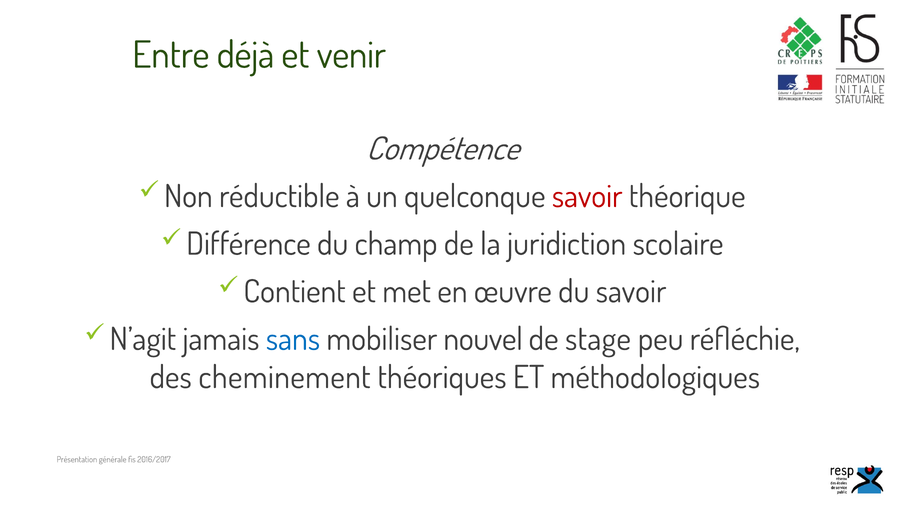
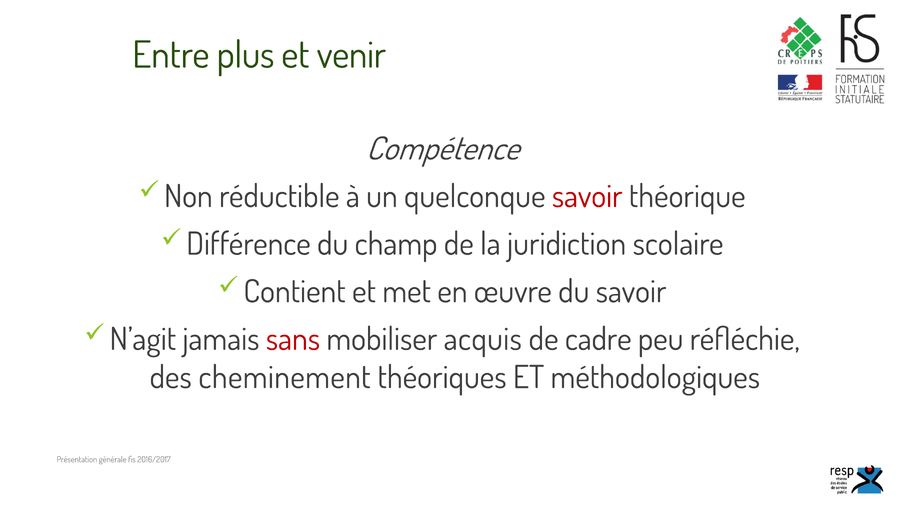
déjà: déjà -> plus (246, 55)
sans colour: blue -> red (293, 339)
nouvel: nouvel -> acquis (483, 339)
stage: stage -> cadre (598, 339)
